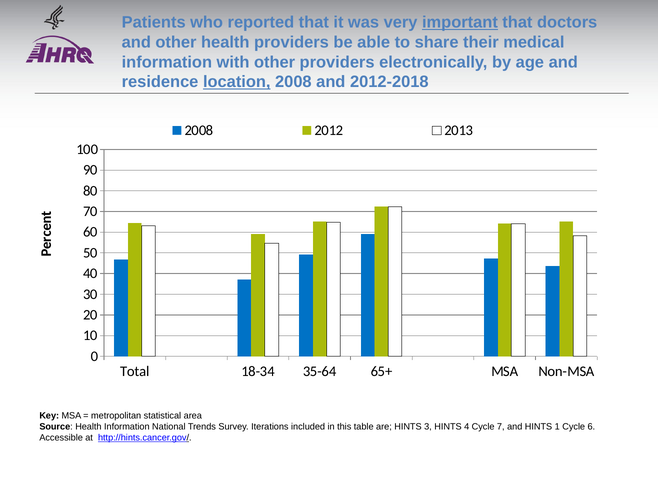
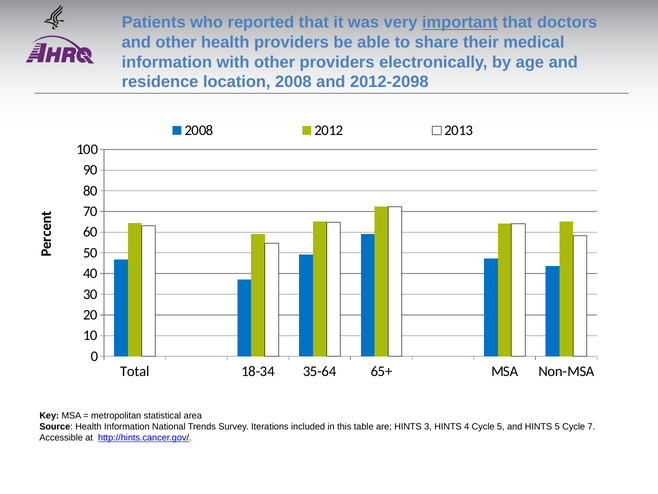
location underline: present -> none (237, 82)
2012-2018: 2012-2018 -> 2012-2098 (389, 82)
Cycle 7: 7 -> 5 (501, 426)
HINTS 1: 1 -> 5 (557, 426)
6: 6 -> 7 (591, 426)
